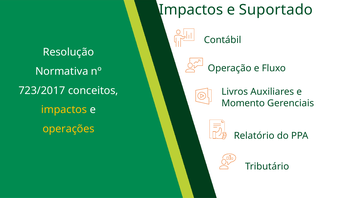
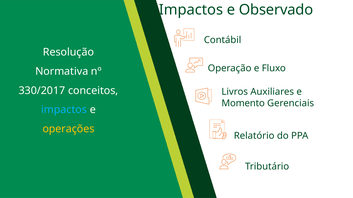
Suportado: Suportado -> Observado (276, 10)
723/2017: 723/2017 -> 330/2017 (42, 91)
impactos colour: yellow -> light blue (64, 110)
